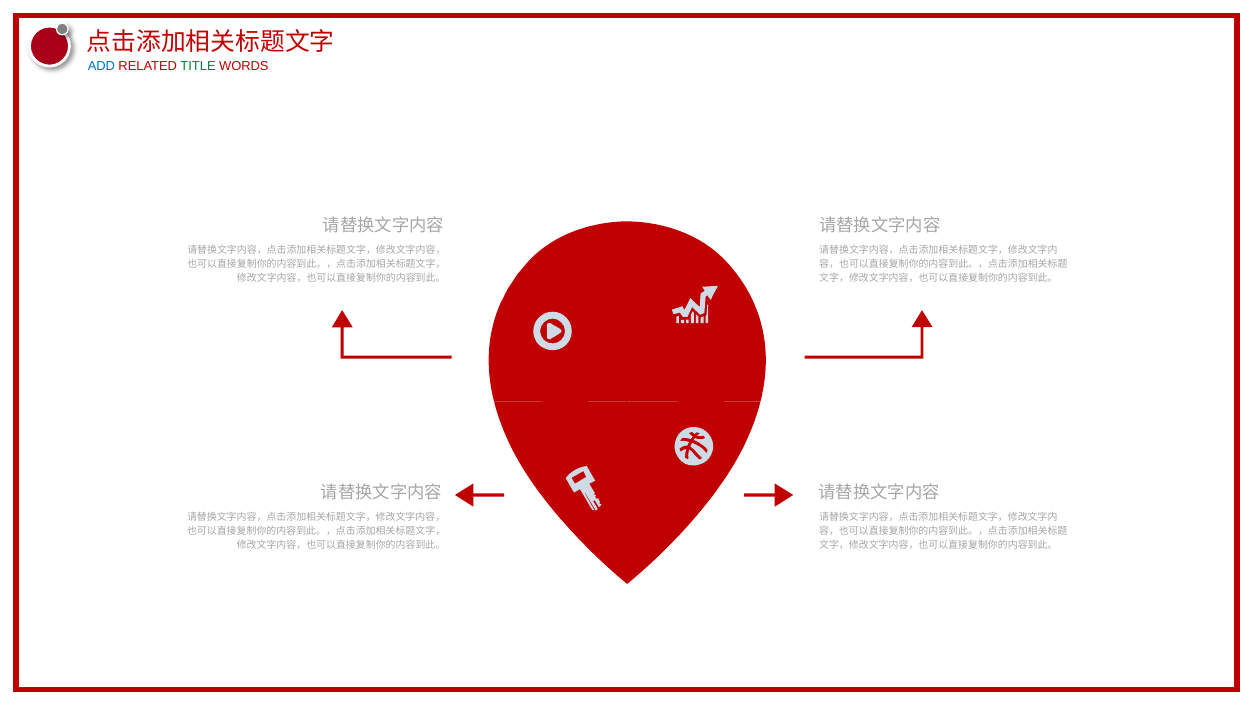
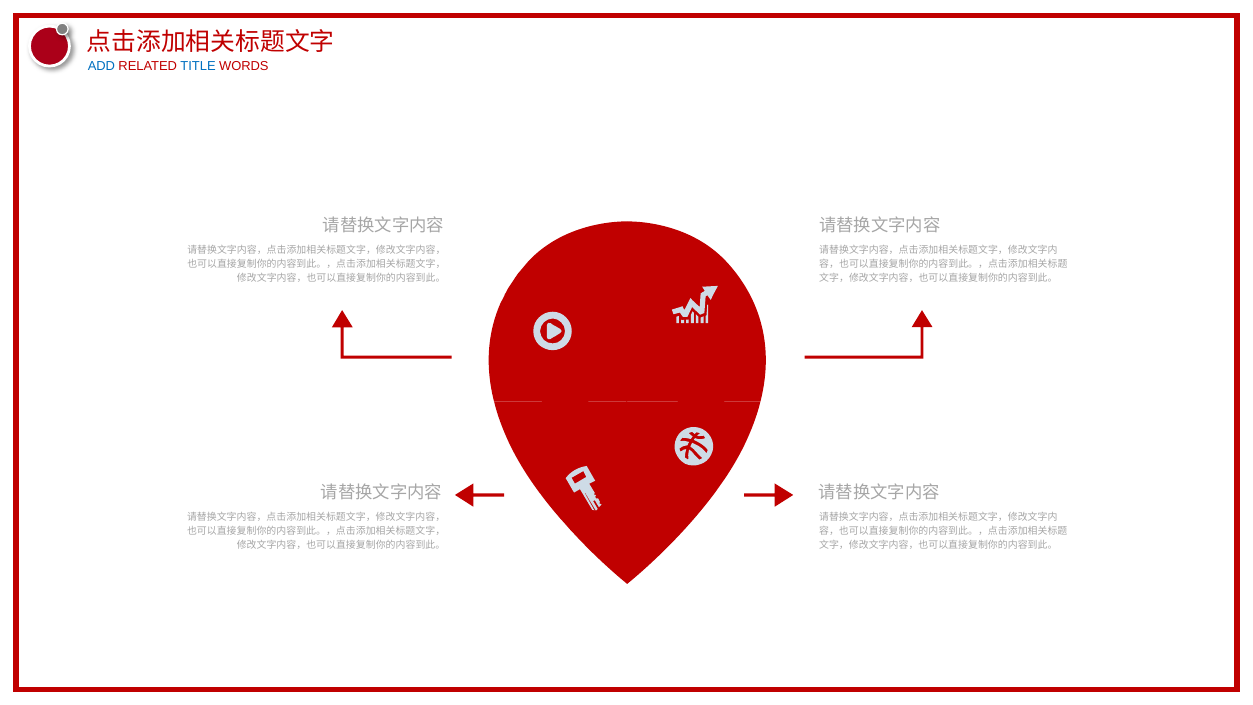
TITLE colour: green -> blue (198, 66)
